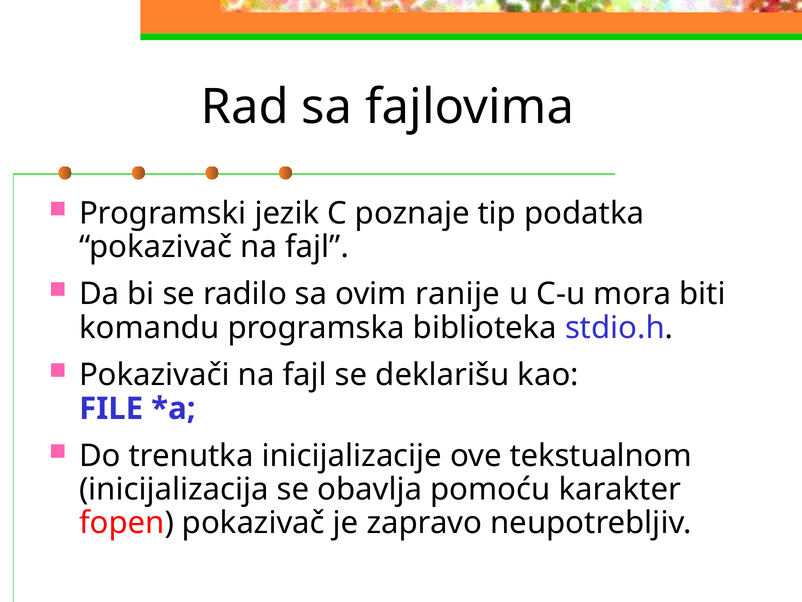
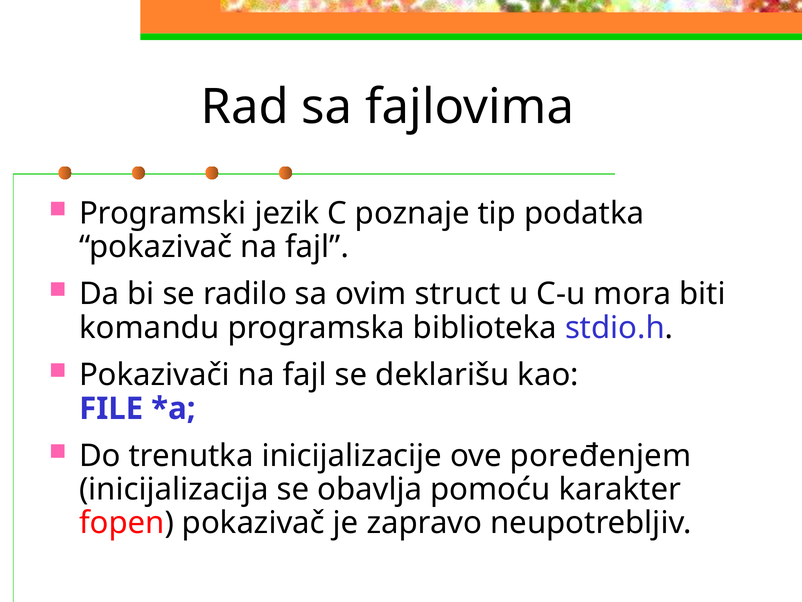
ranije: ranije -> struct (458, 294)
tekstualnom: tekstualnom -> poređenjem (601, 455)
